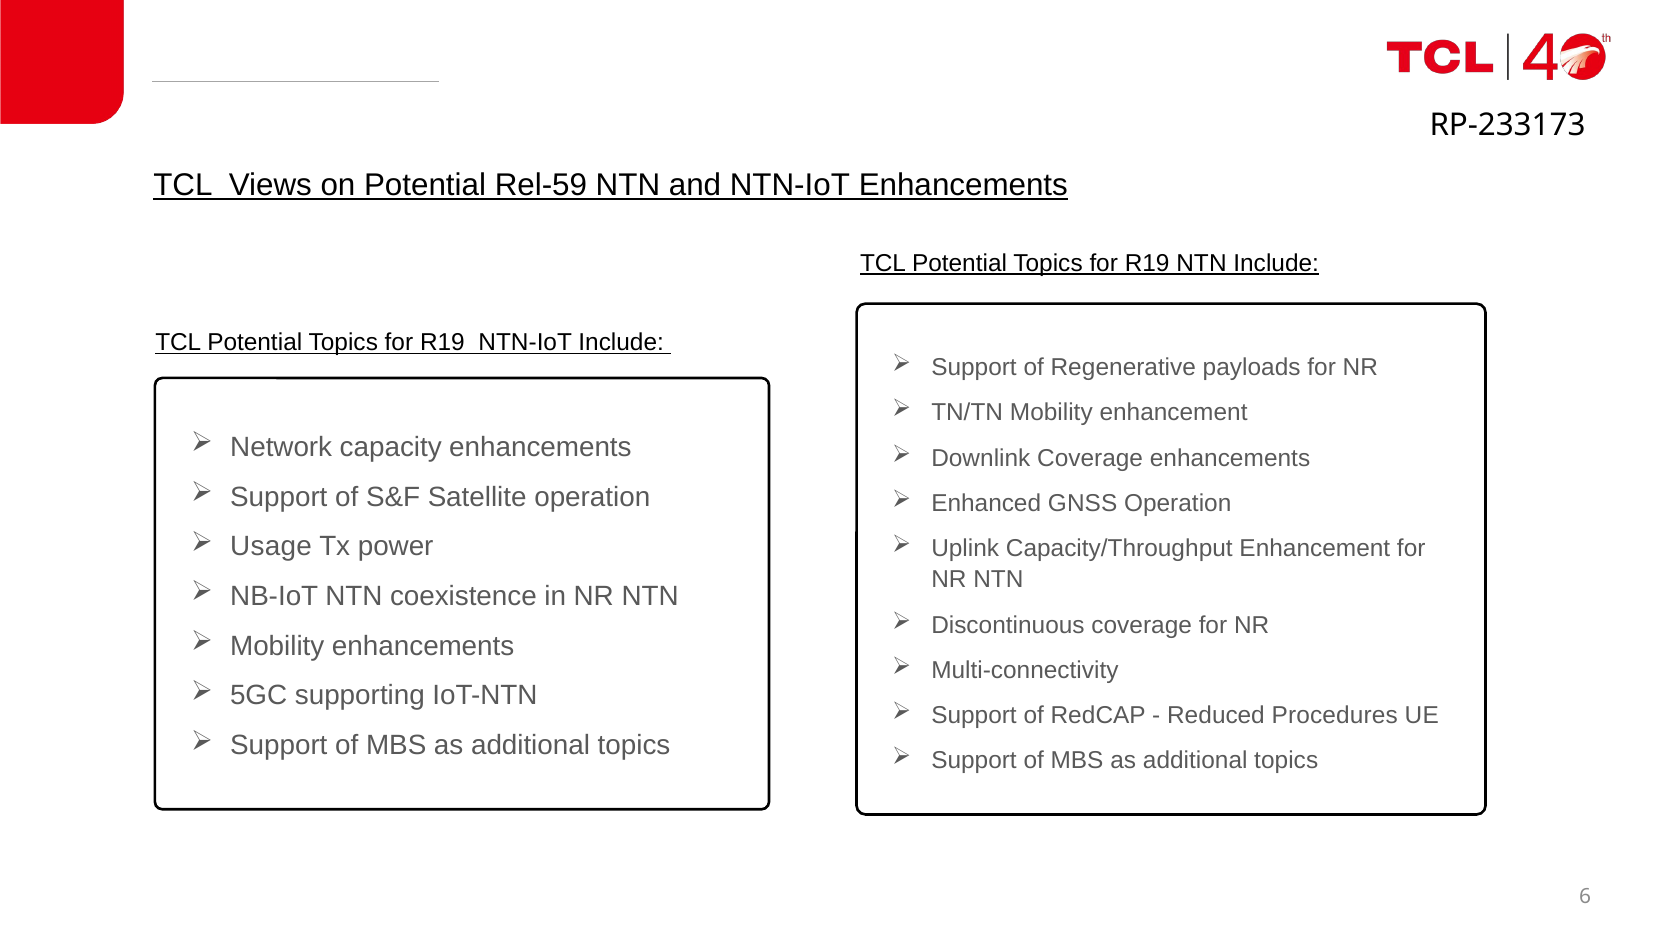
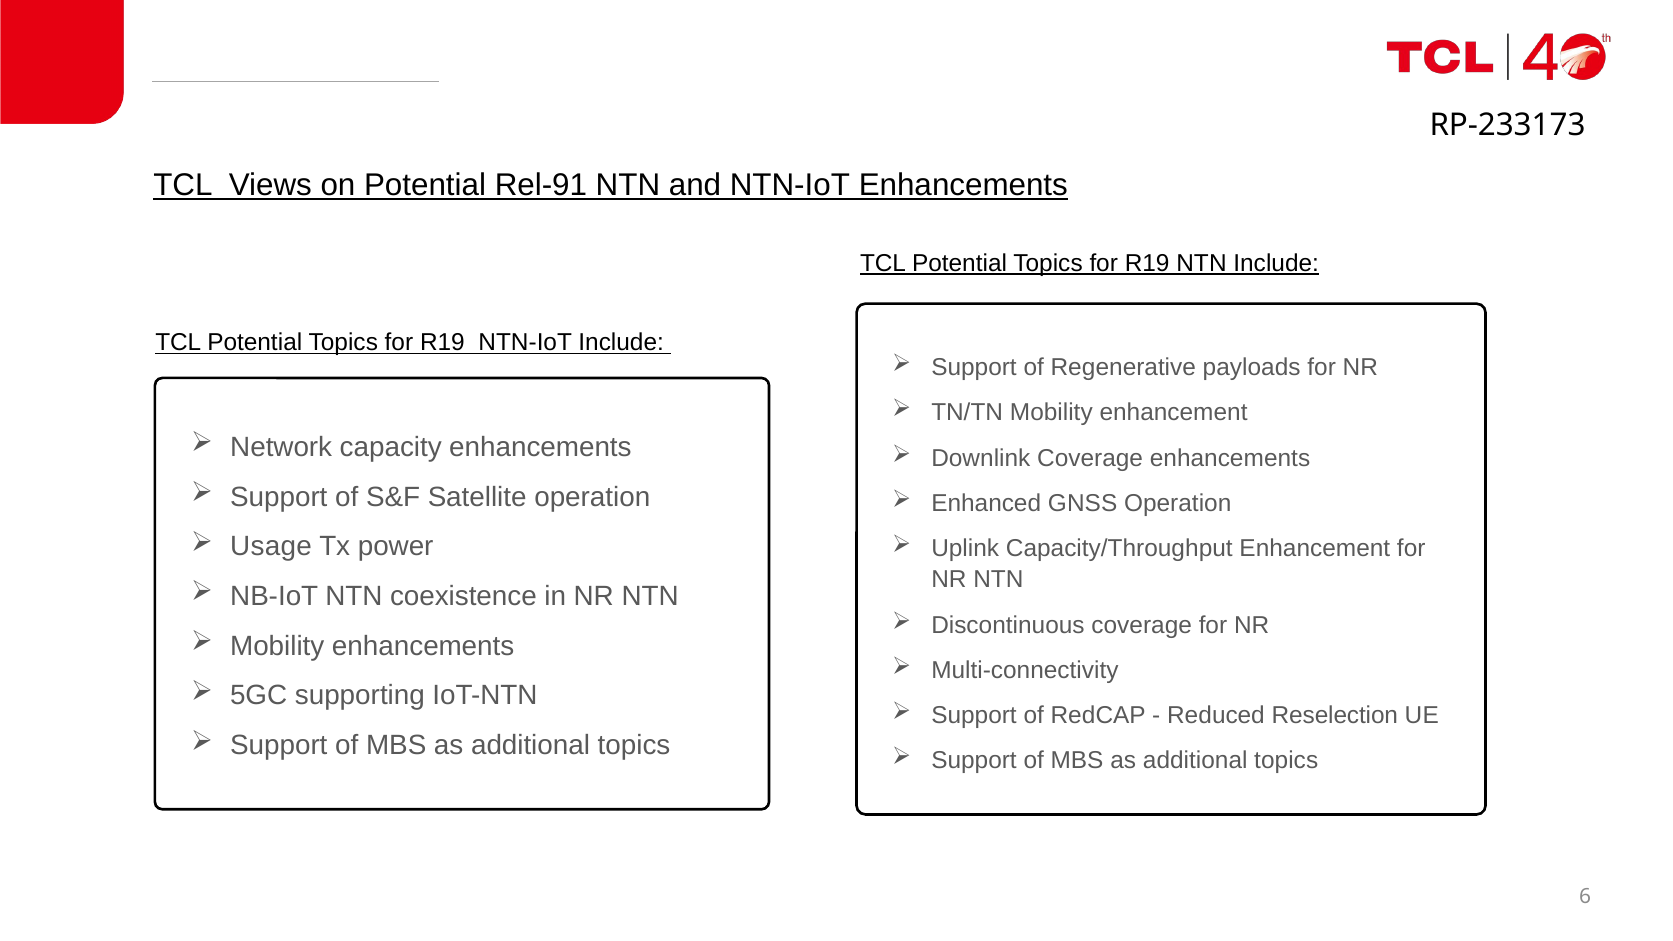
Rel-59: Rel-59 -> Rel-91 (541, 185)
Procedures: Procedures -> Reselection (1335, 716)
